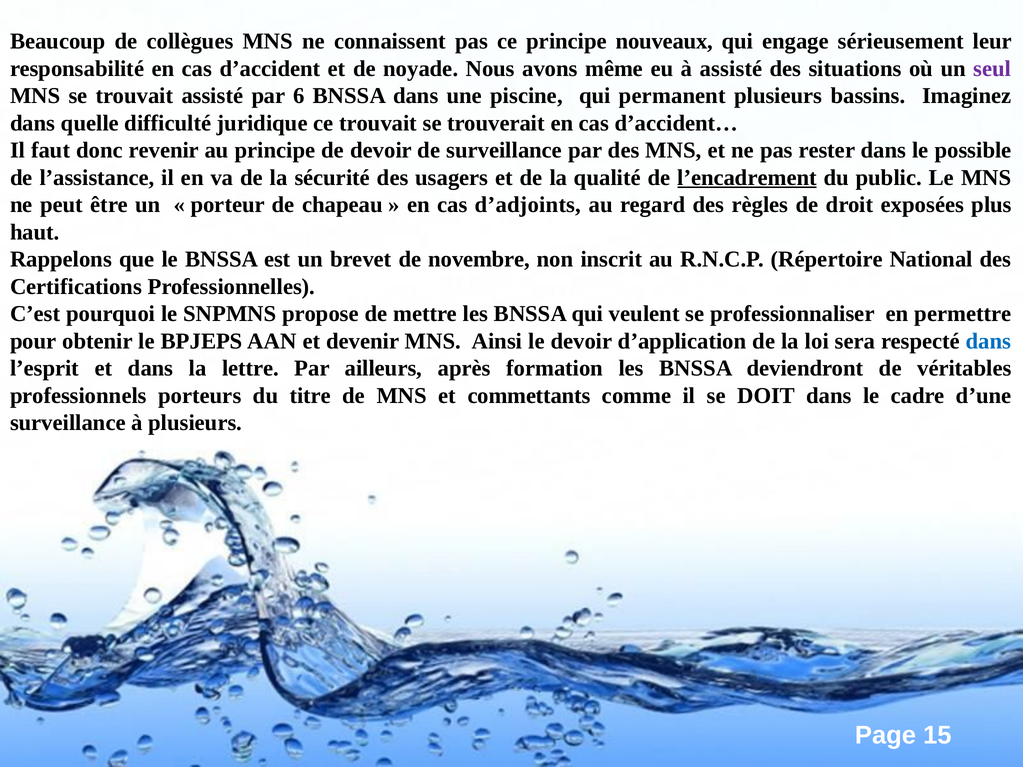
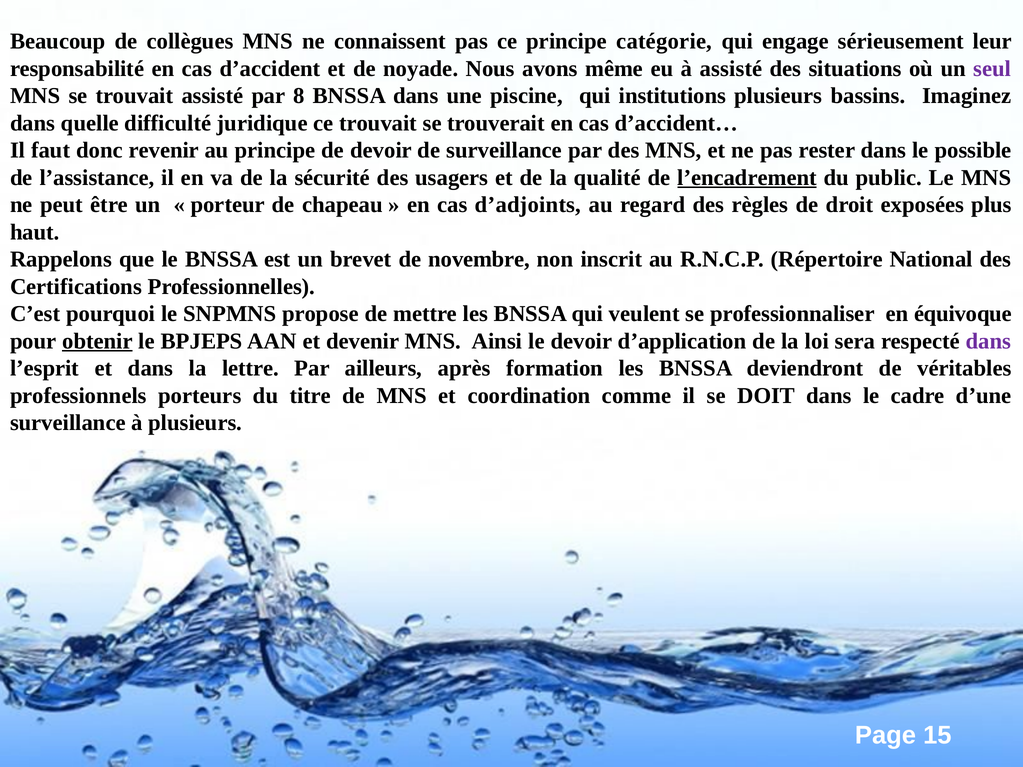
nouveaux: nouveaux -> catégorie (664, 41)
6: 6 -> 8 (299, 96)
permanent: permanent -> institutions (672, 96)
permettre: permettre -> équivoque (963, 314)
obtenir underline: none -> present (97, 341)
dans colour: blue -> purple (989, 341)
commettants: commettants -> coordination (529, 396)
